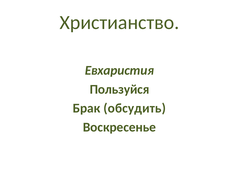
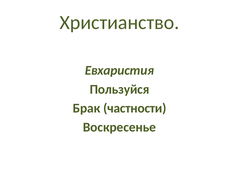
обсудить: обсудить -> частности (135, 108)
